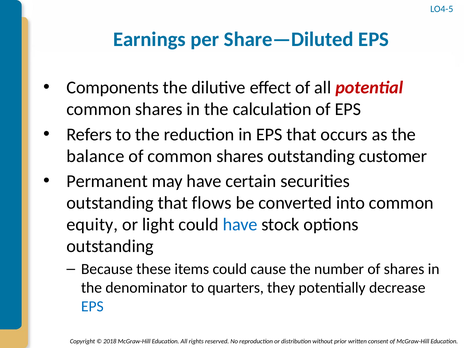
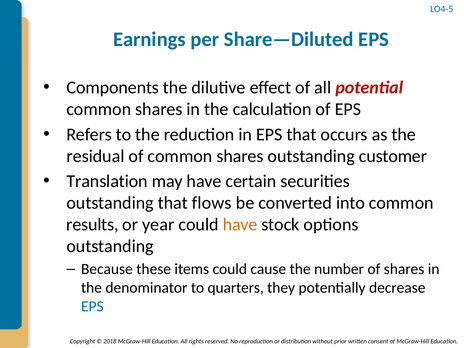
balance: balance -> residual (96, 156)
Permanent: Permanent -> Translation (107, 181)
equity: equity -> results (92, 225)
light: light -> year (158, 225)
have colour: blue -> orange (240, 225)
